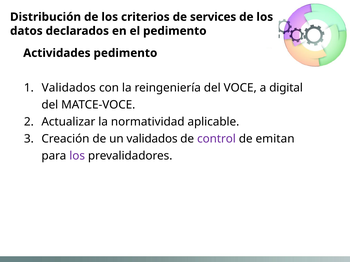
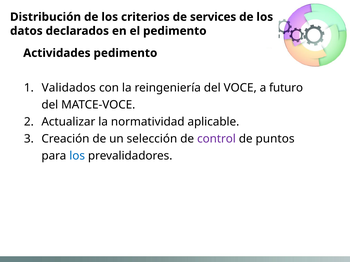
digital: digital -> futuro (286, 88)
un validados: validados -> selección (152, 139)
emitan: emitan -> puntos (275, 139)
los colour: purple -> blue (77, 156)
